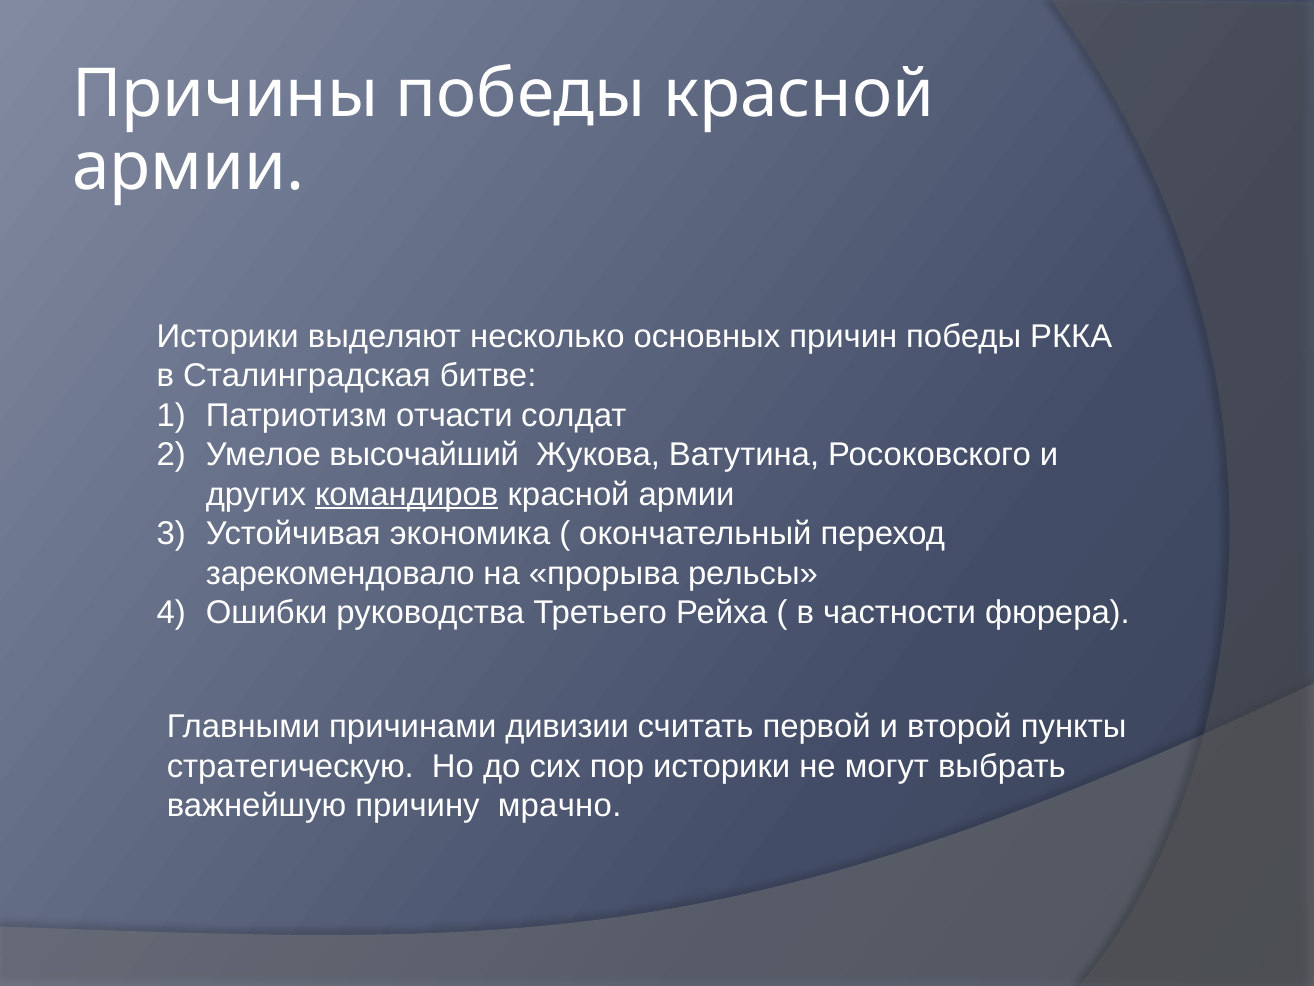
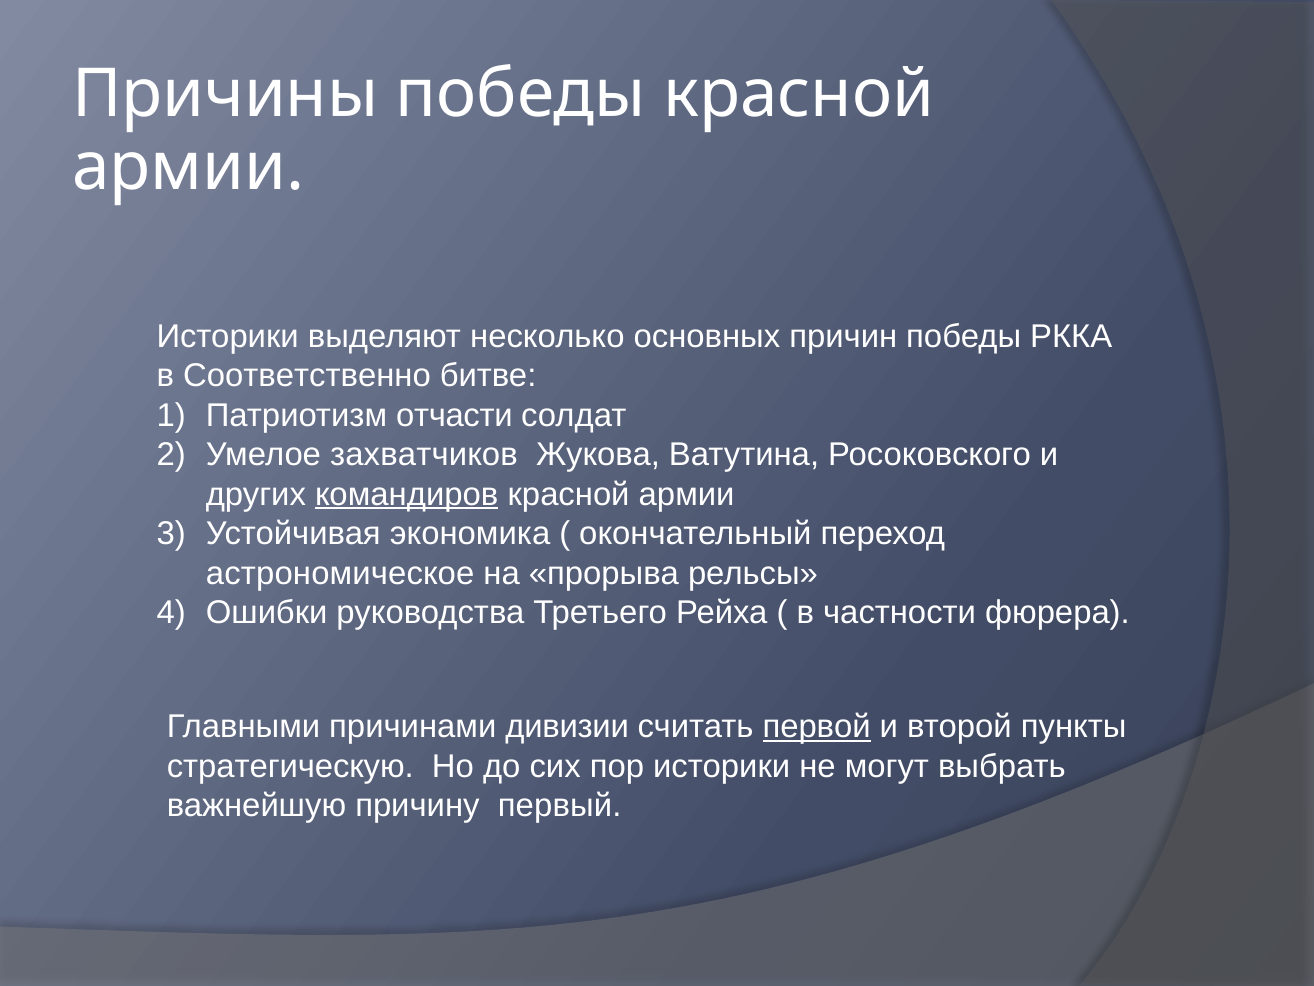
Сталинградская: Сталинградская -> Соответственно (307, 376)
высочайший: высочайший -> захватчиков (424, 455)
зарекомендовало: зарекомендовало -> астрономическое (340, 573)
первой underline: none -> present (817, 726)
мрачно: мрачно -> первый (560, 805)
